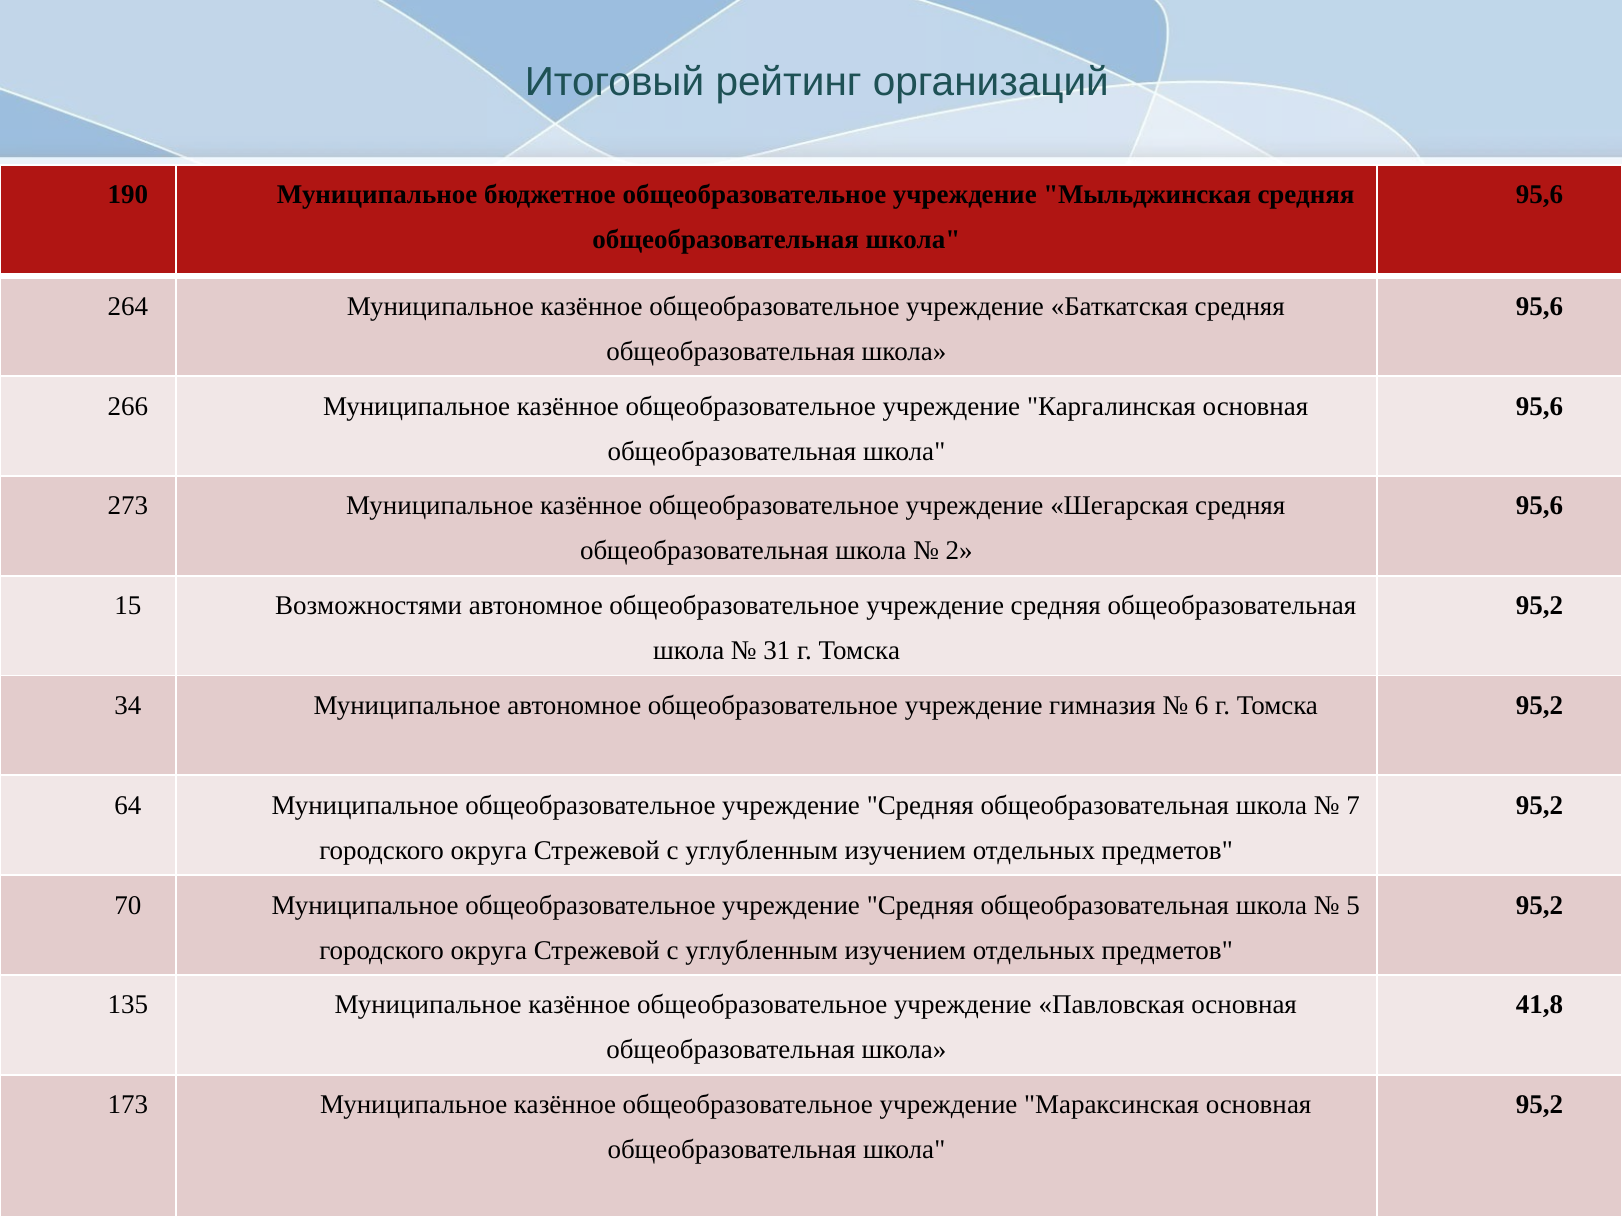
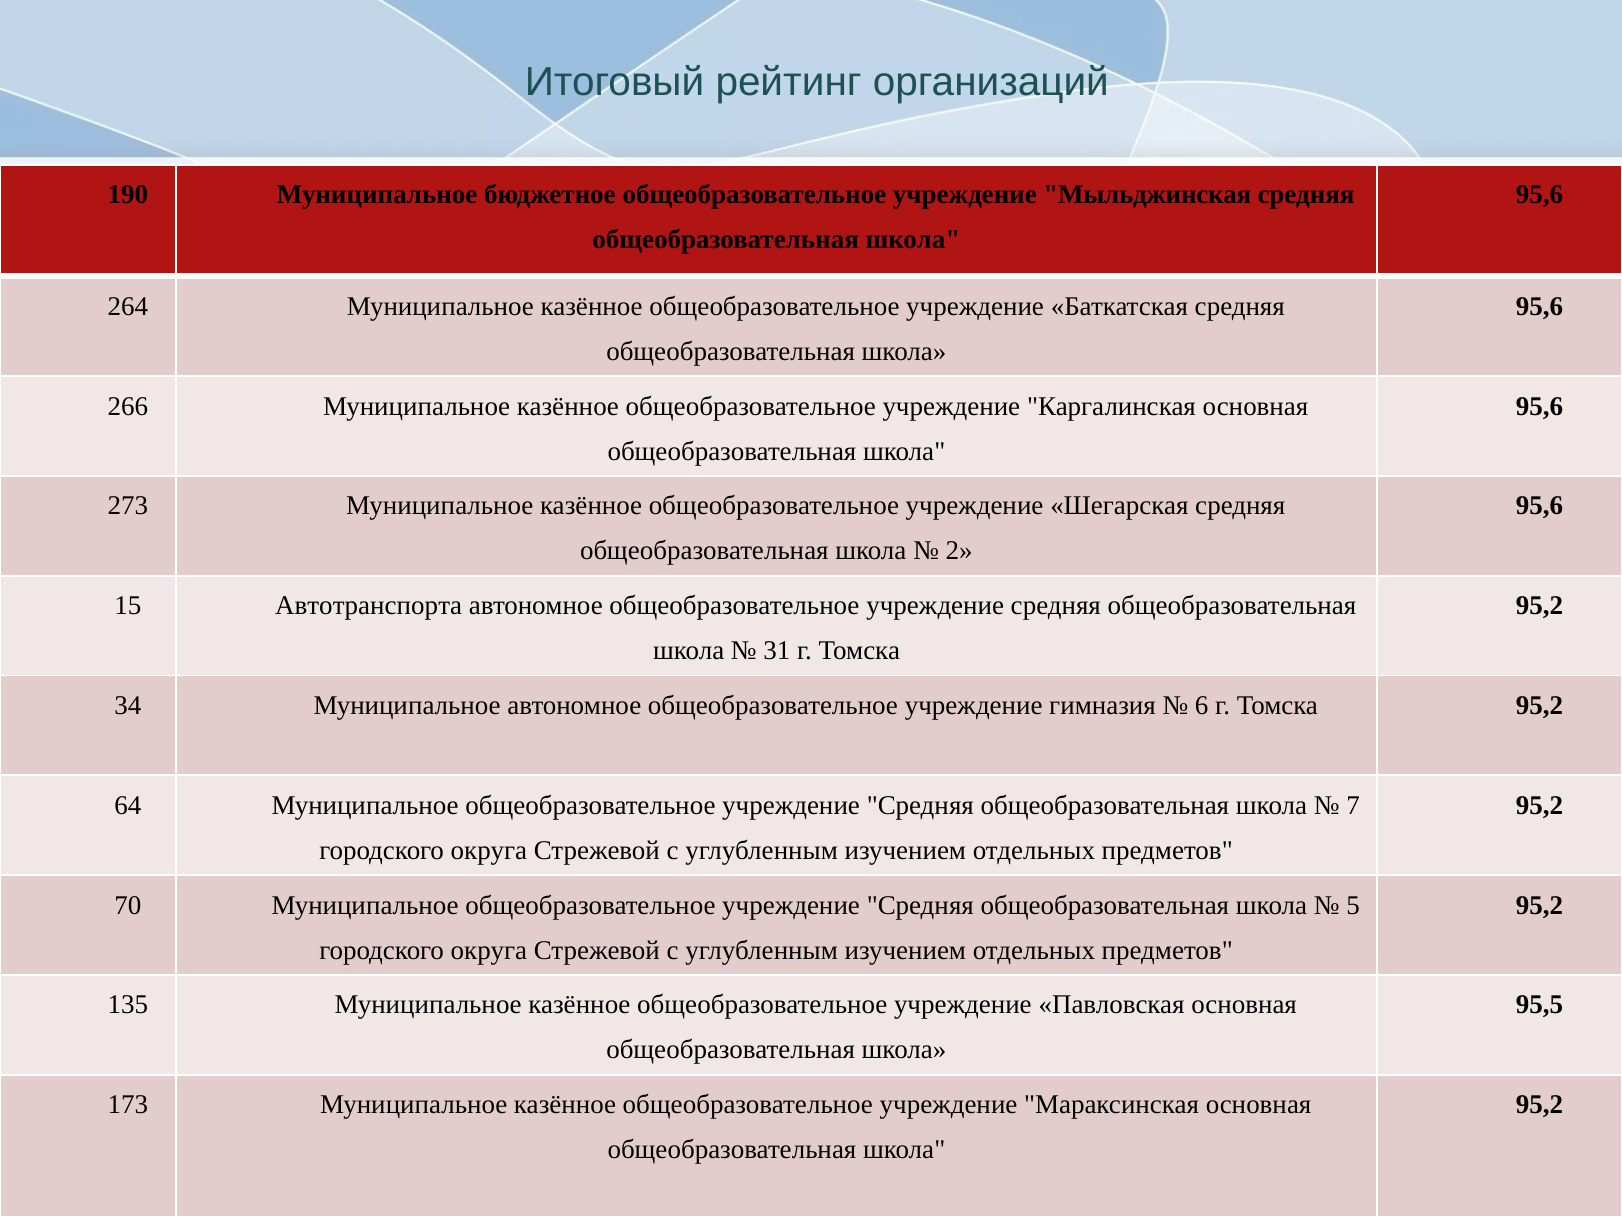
Возможностями: Возможностями -> Автотранспорта (369, 606)
41,8: 41,8 -> 95,5 (1540, 1005)
